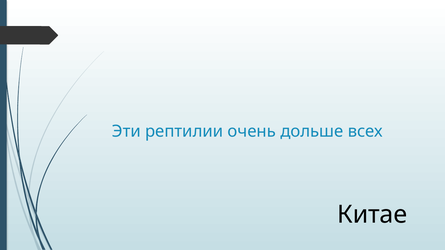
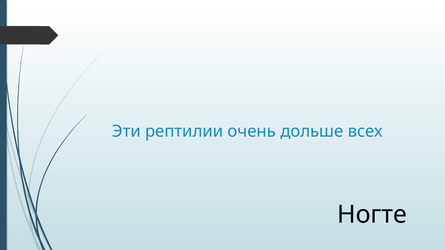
Китае: Китае -> Ногте (372, 215)
